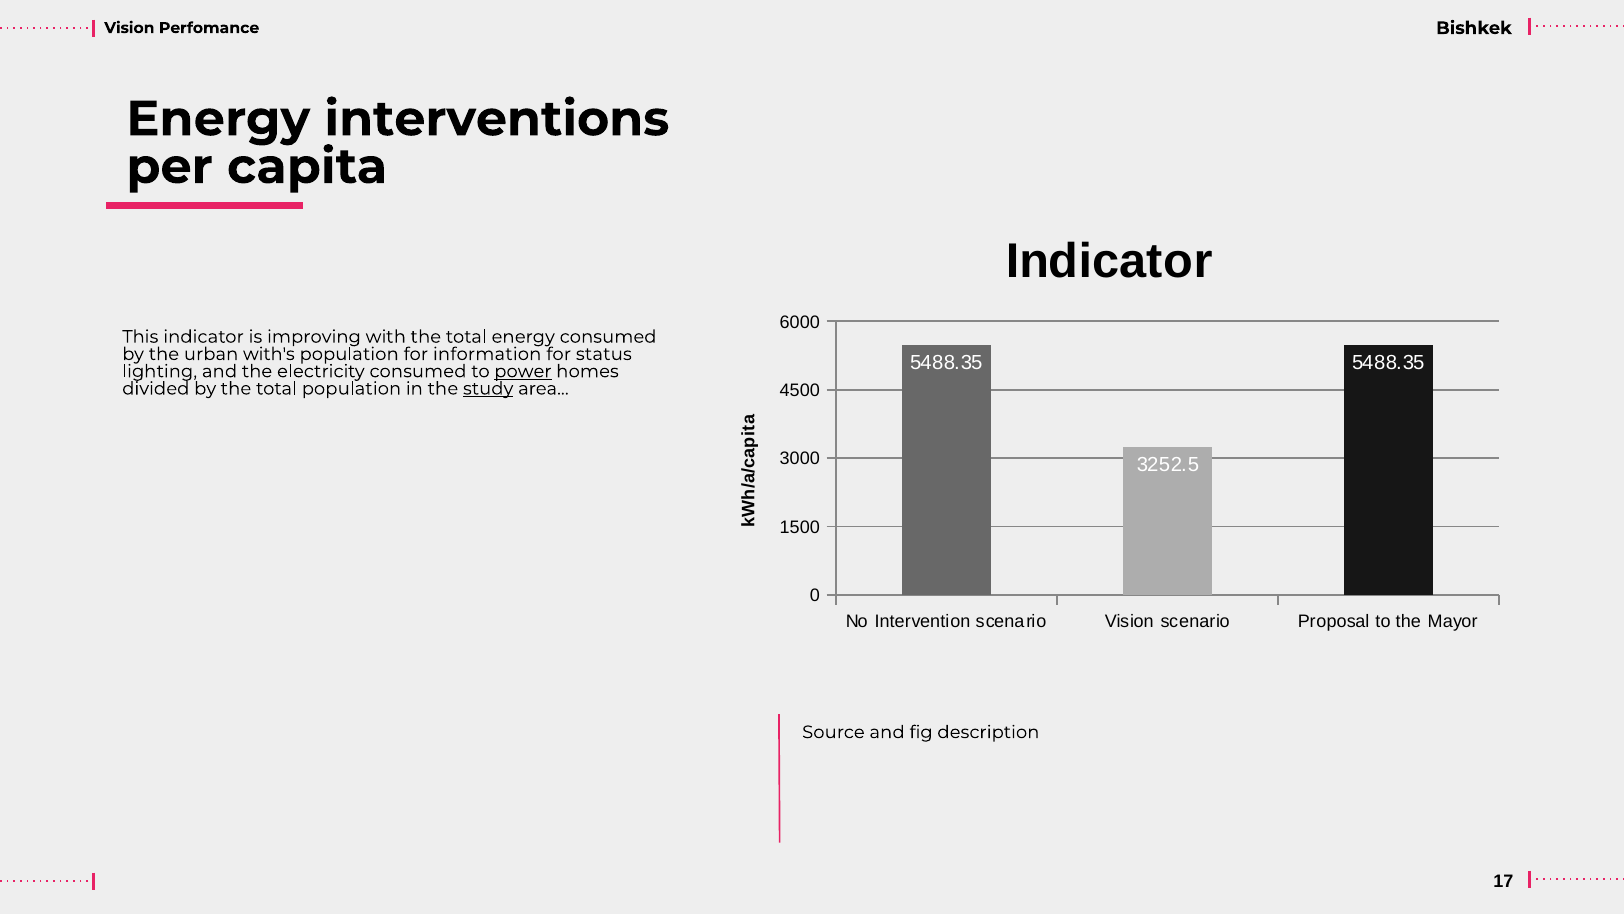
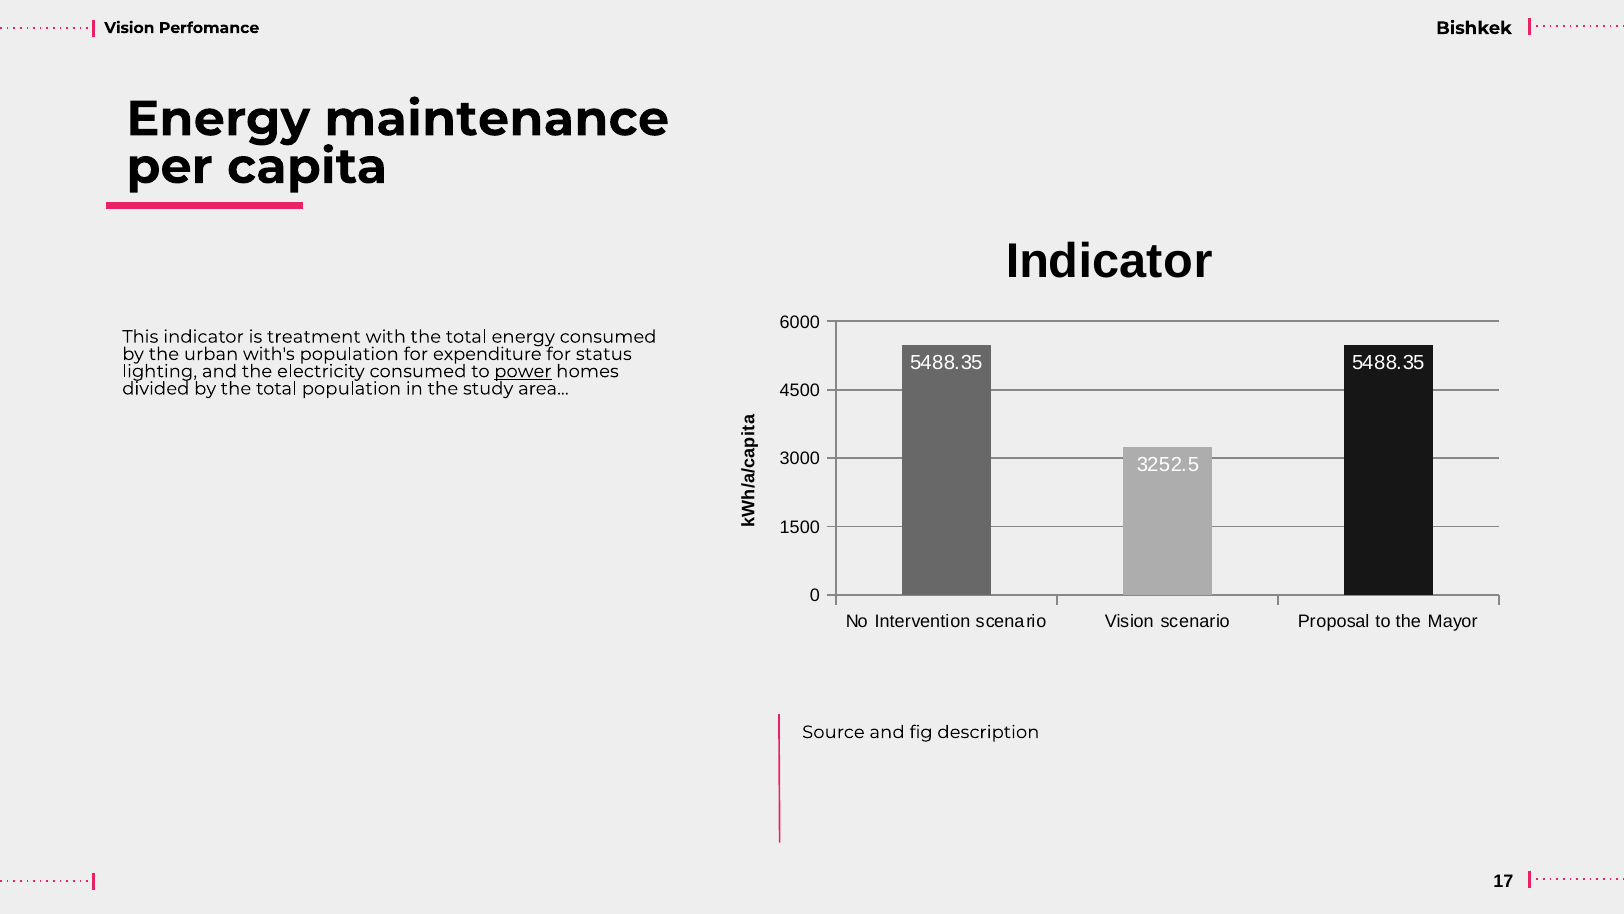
interventions: interventions -> maintenance (497, 119)
improving: improving -> treatment (314, 337)
information: information -> expenditure (487, 354)
study underline: present -> none (488, 388)
